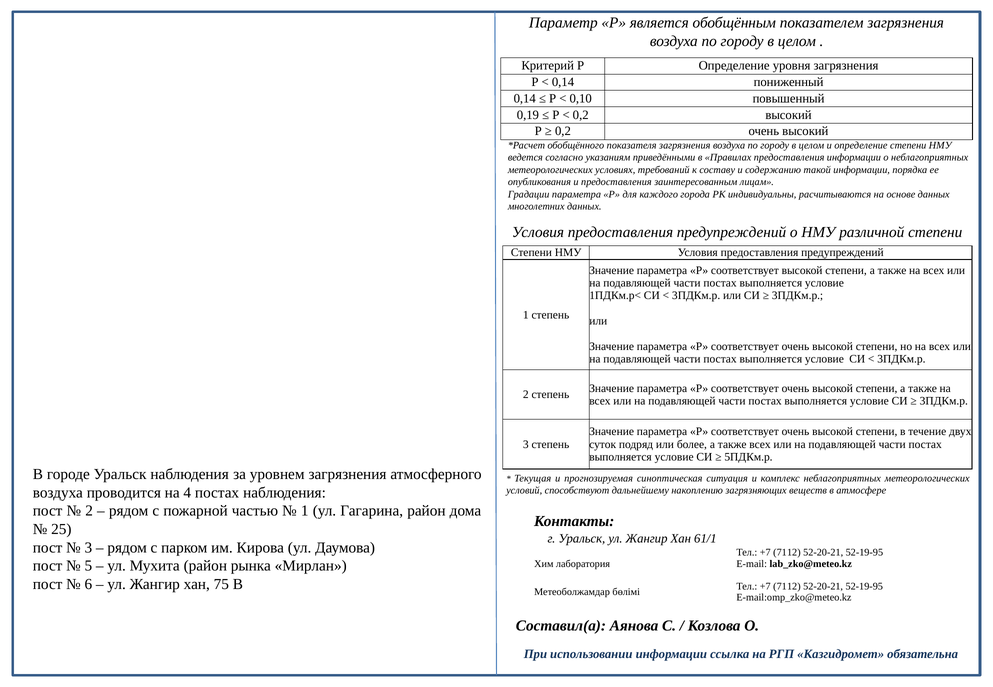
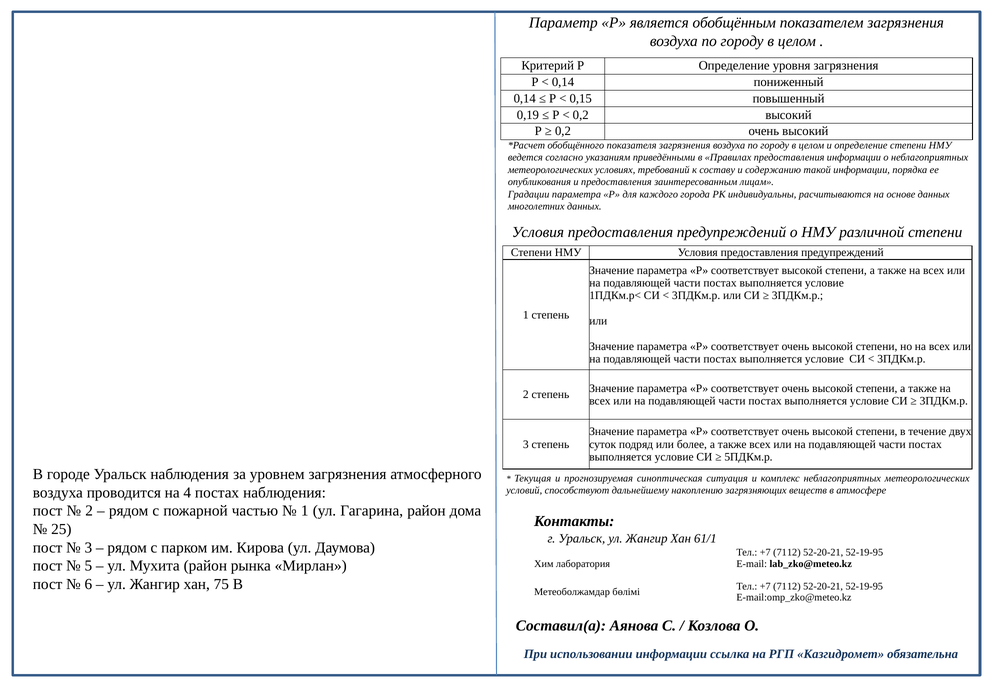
0,10: 0,10 -> 0,15 (581, 99)
